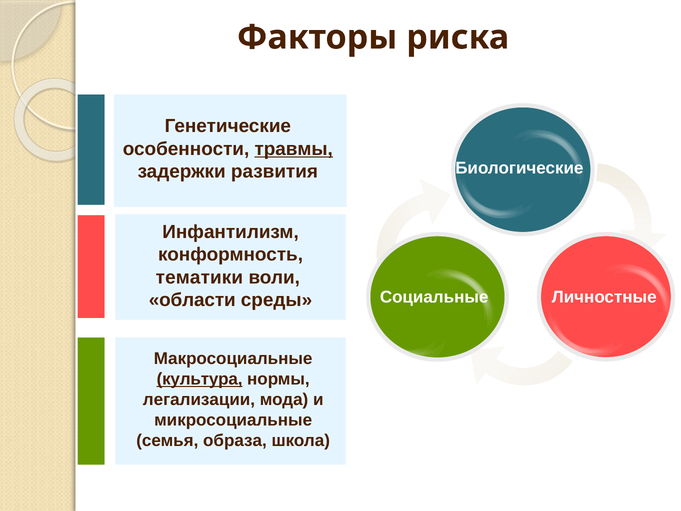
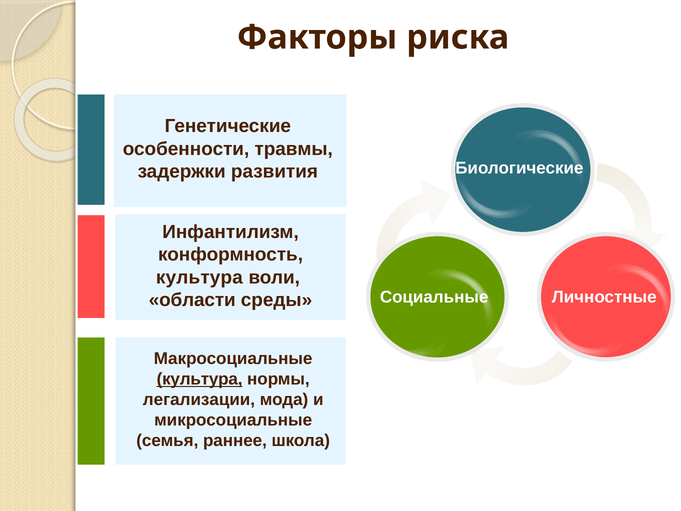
травмы underline: present -> none (294, 149)
тематики: тематики -> культура (199, 277)
образа: образа -> раннее (235, 440)
